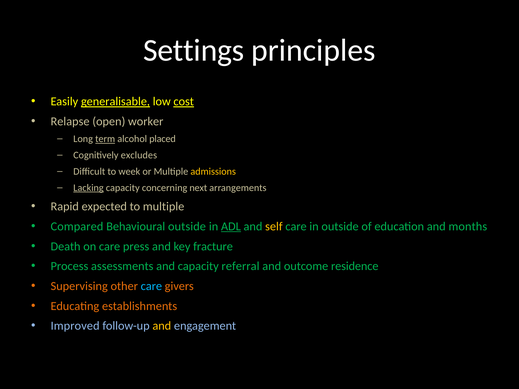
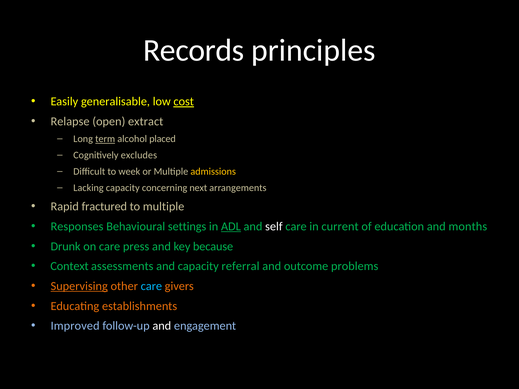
Settings: Settings -> Records (194, 50)
generalisable underline: present -> none (115, 102)
worker: worker -> extract (146, 122)
Lacking underline: present -> none (88, 188)
expected: expected -> fractured (104, 207)
Compared: Compared -> Responses (77, 227)
Behavioural outside: outside -> settings (187, 227)
self colour: yellow -> white (274, 227)
in outside: outside -> current (340, 227)
Death: Death -> Drunk (66, 246)
fracture: fracture -> because (213, 246)
Process: Process -> Context (70, 266)
residence: residence -> problems (355, 266)
Supervising underline: none -> present (79, 286)
and colour: yellow -> white (162, 326)
